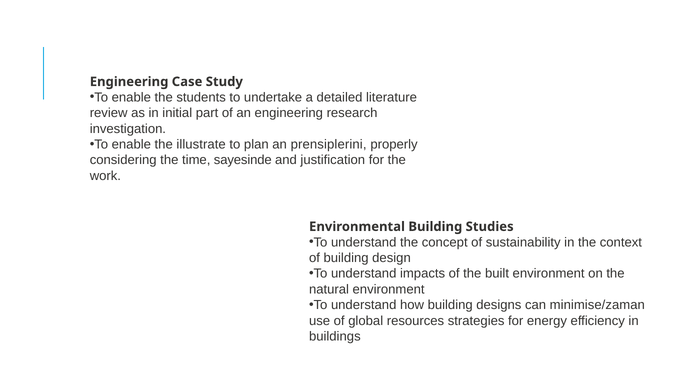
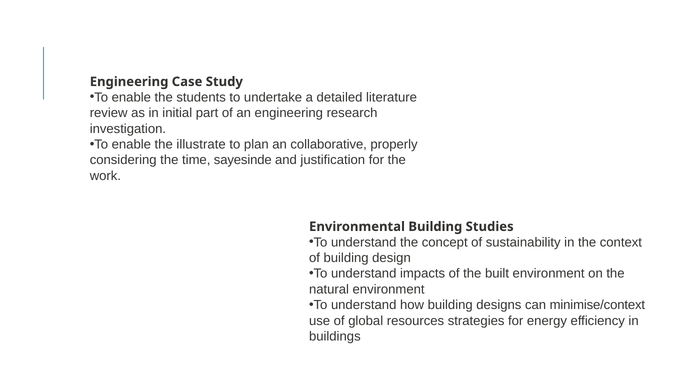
prensiplerini: prensiplerini -> collaborative (329, 145)
minimise/zaman: minimise/zaman -> minimise/context (597, 306)
